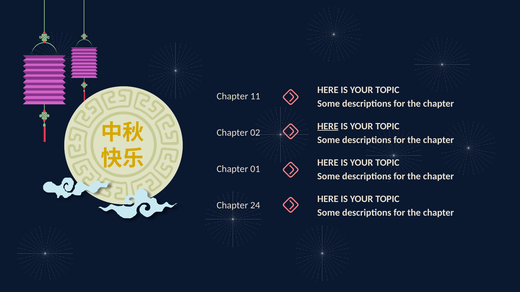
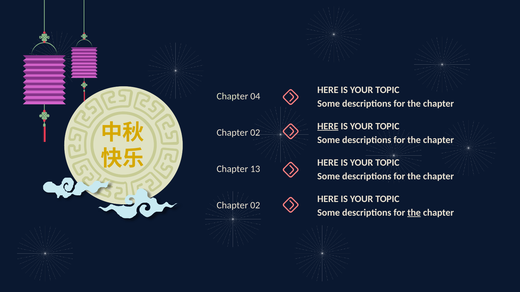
11: 11 -> 04 (255, 96)
01: 01 -> 13 (255, 169)
24: 24 -> 02 (255, 206)
the underline: none -> present (414, 213)
